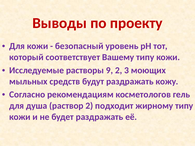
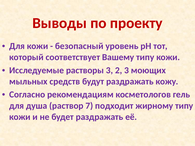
растворы 9: 9 -> 3 (109, 70)
раствор 2: 2 -> 7 (89, 106)
